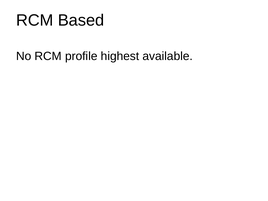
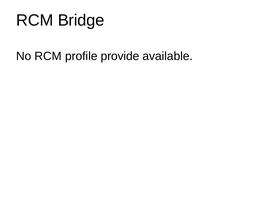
Based: Based -> Bridge (81, 20)
highest: highest -> provide (120, 56)
